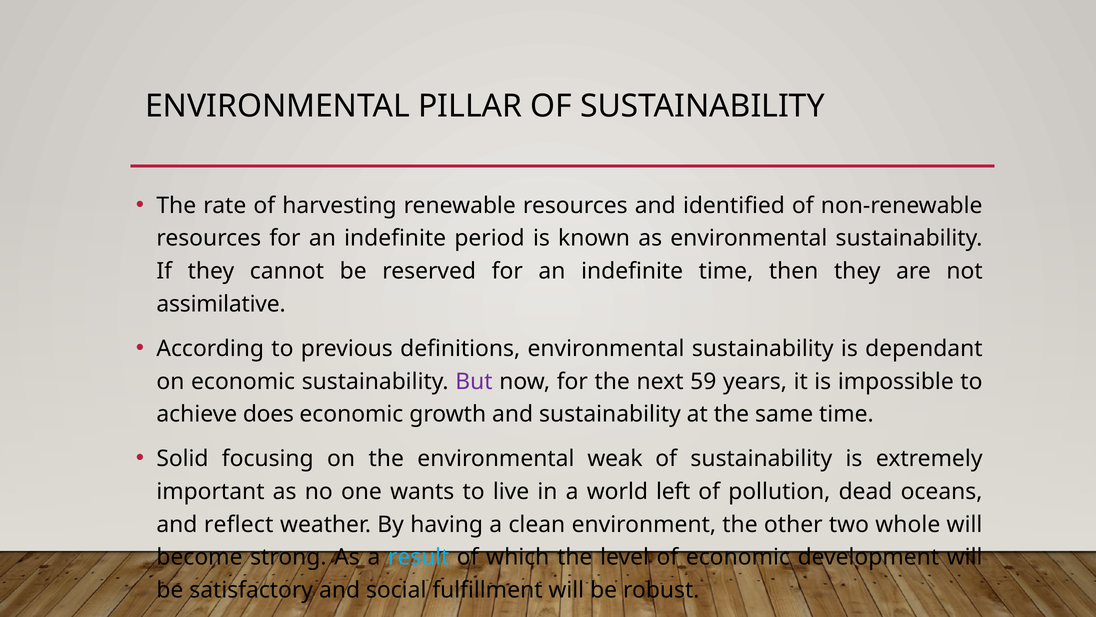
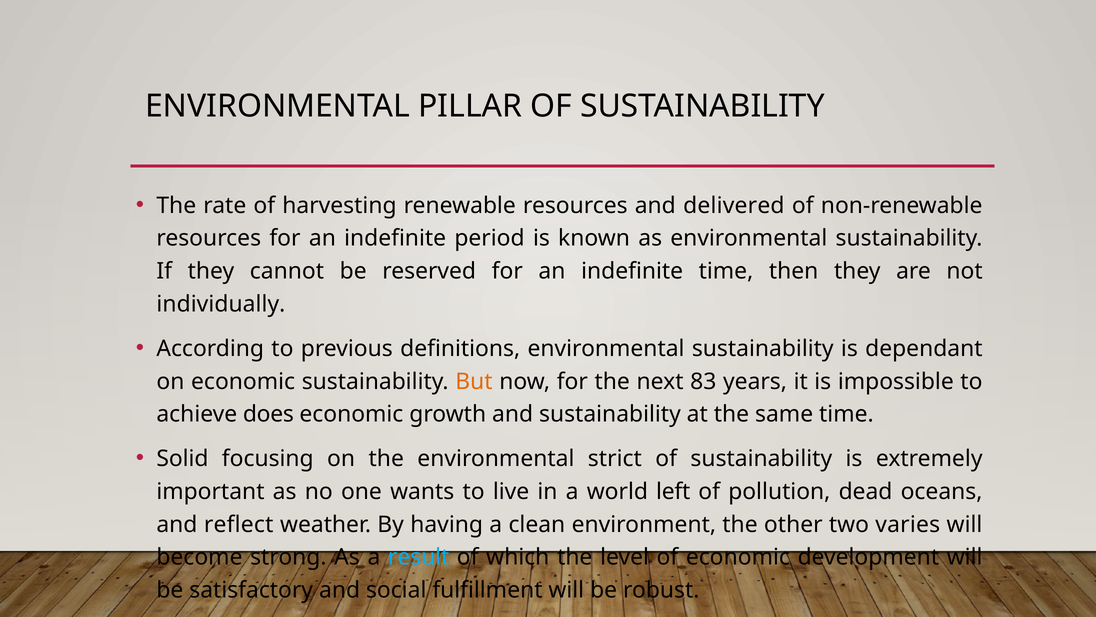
identified: identified -> delivered (734, 205)
assimilative: assimilative -> individually (221, 304)
But colour: purple -> orange (474, 381)
59: 59 -> 83 (703, 381)
weak: weak -> strict (615, 458)
whole: whole -> varies (908, 524)
